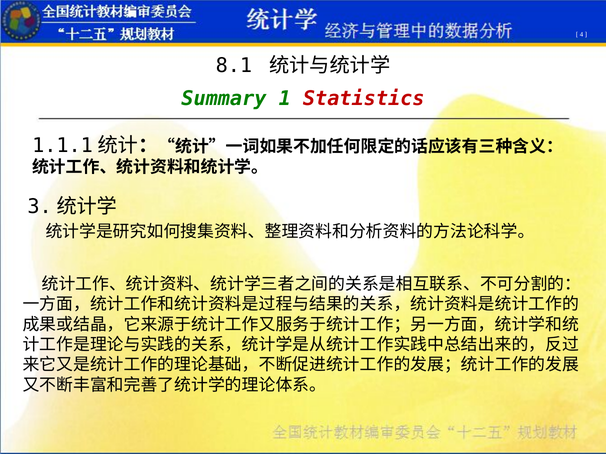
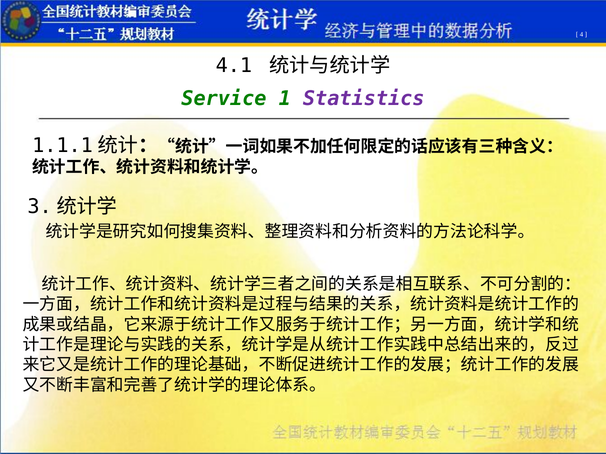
8.1: 8.1 -> 4.1 (234, 65)
Summary: Summary -> Service (224, 99)
Statistics colour: red -> purple (364, 99)
